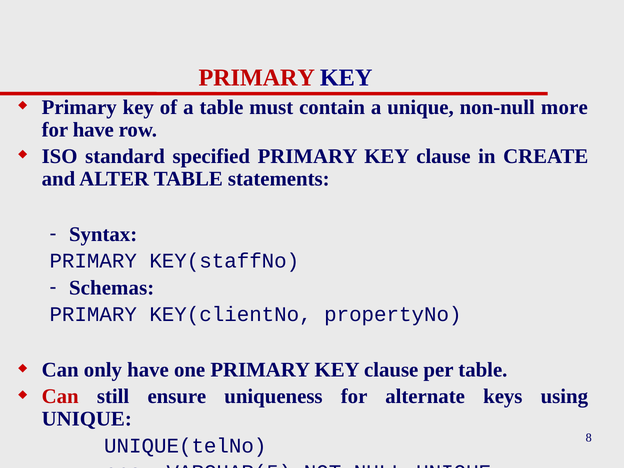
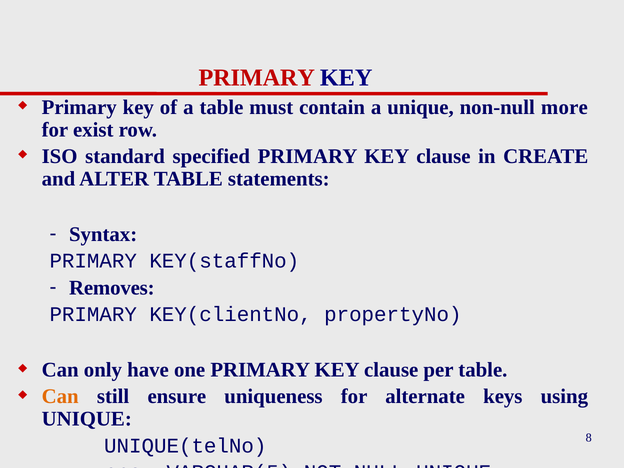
for have: have -> exist (93, 130)
Schemas: Schemas -> Removes (112, 288)
Can colour: red -> orange (60, 397)
